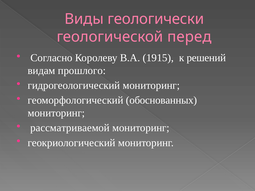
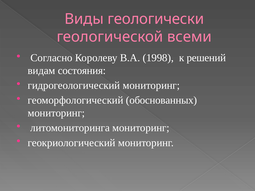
перед: перед -> всеми (189, 37)
1915: 1915 -> 1998 (158, 58)
прошлого: прошлого -> состояния (82, 71)
рассматриваемой: рассматриваемой -> литомониторинга (70, 128)
